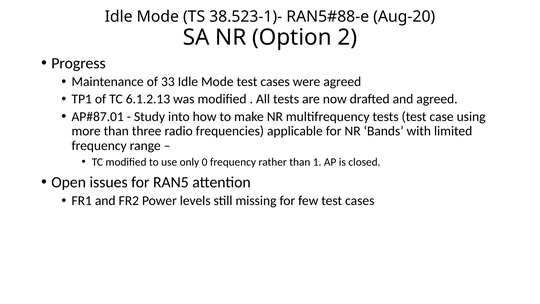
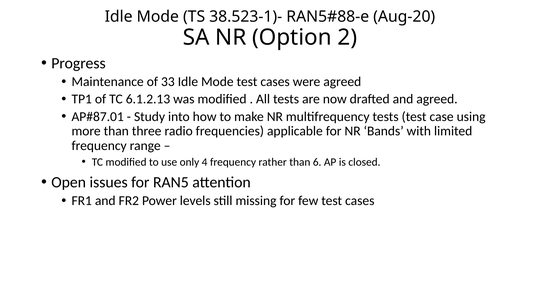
0: 0 -> 4 (205, 162)
1: 1 -> 6 (317, 162)
